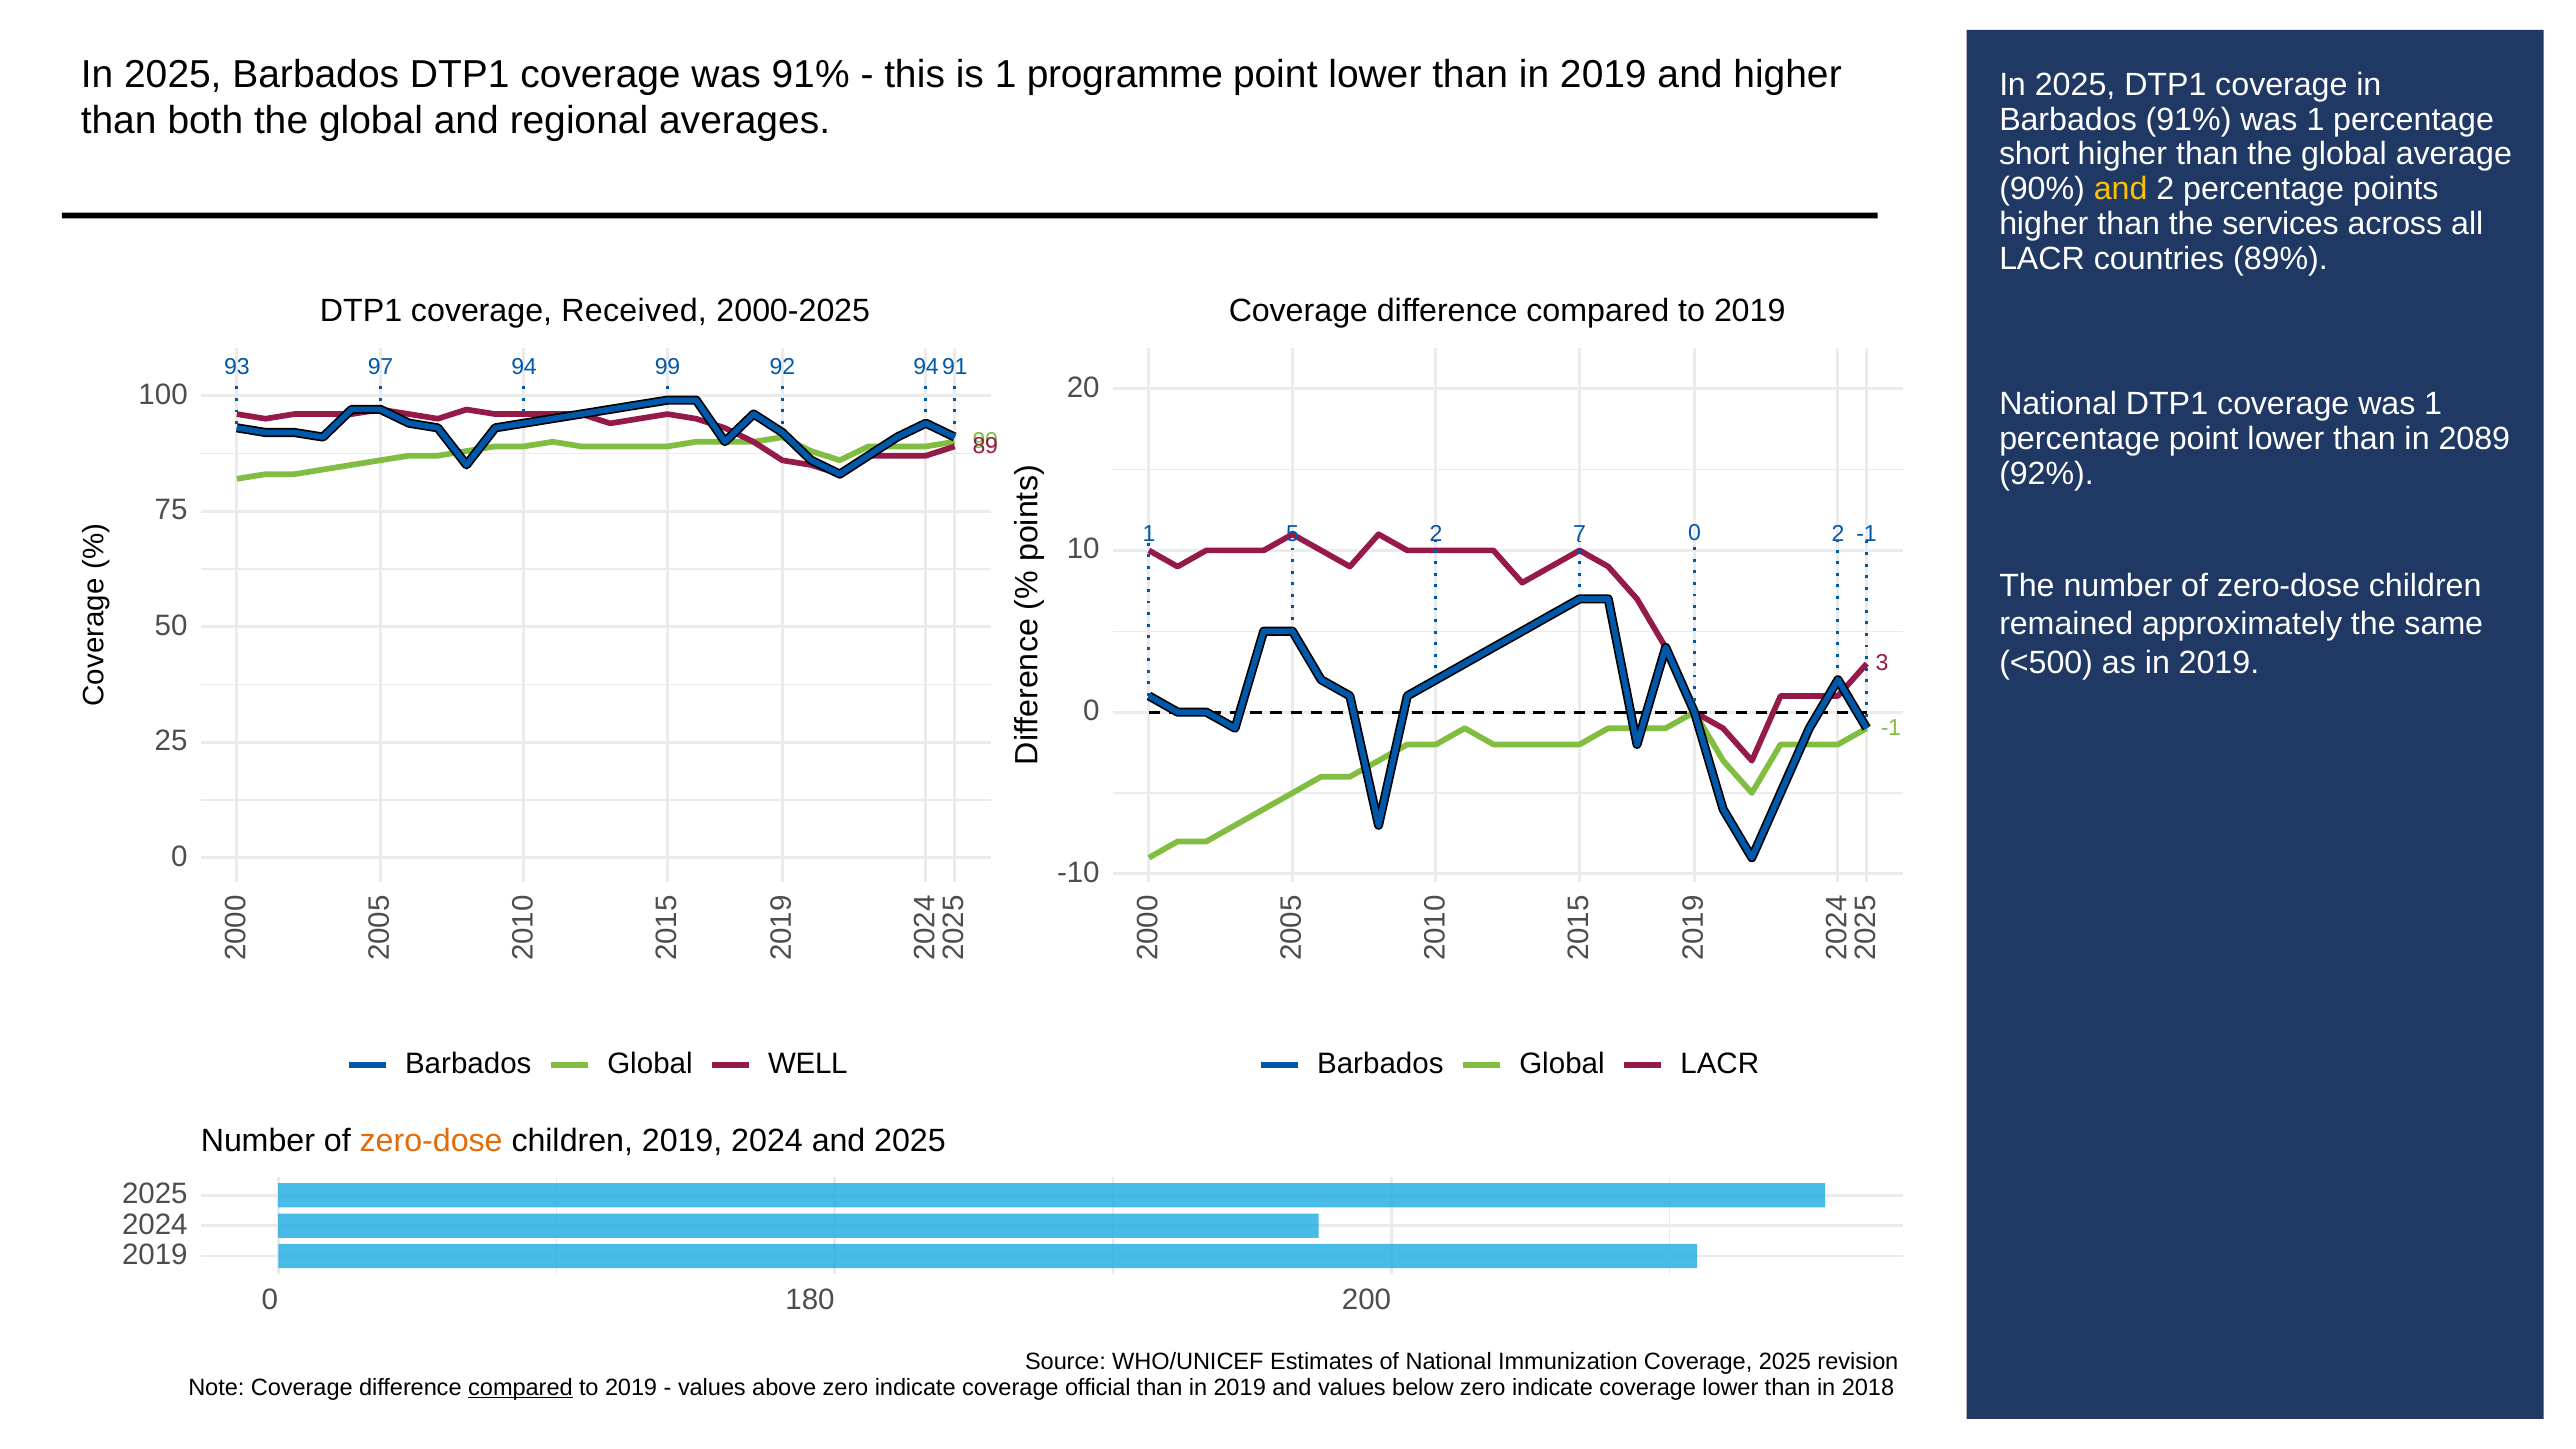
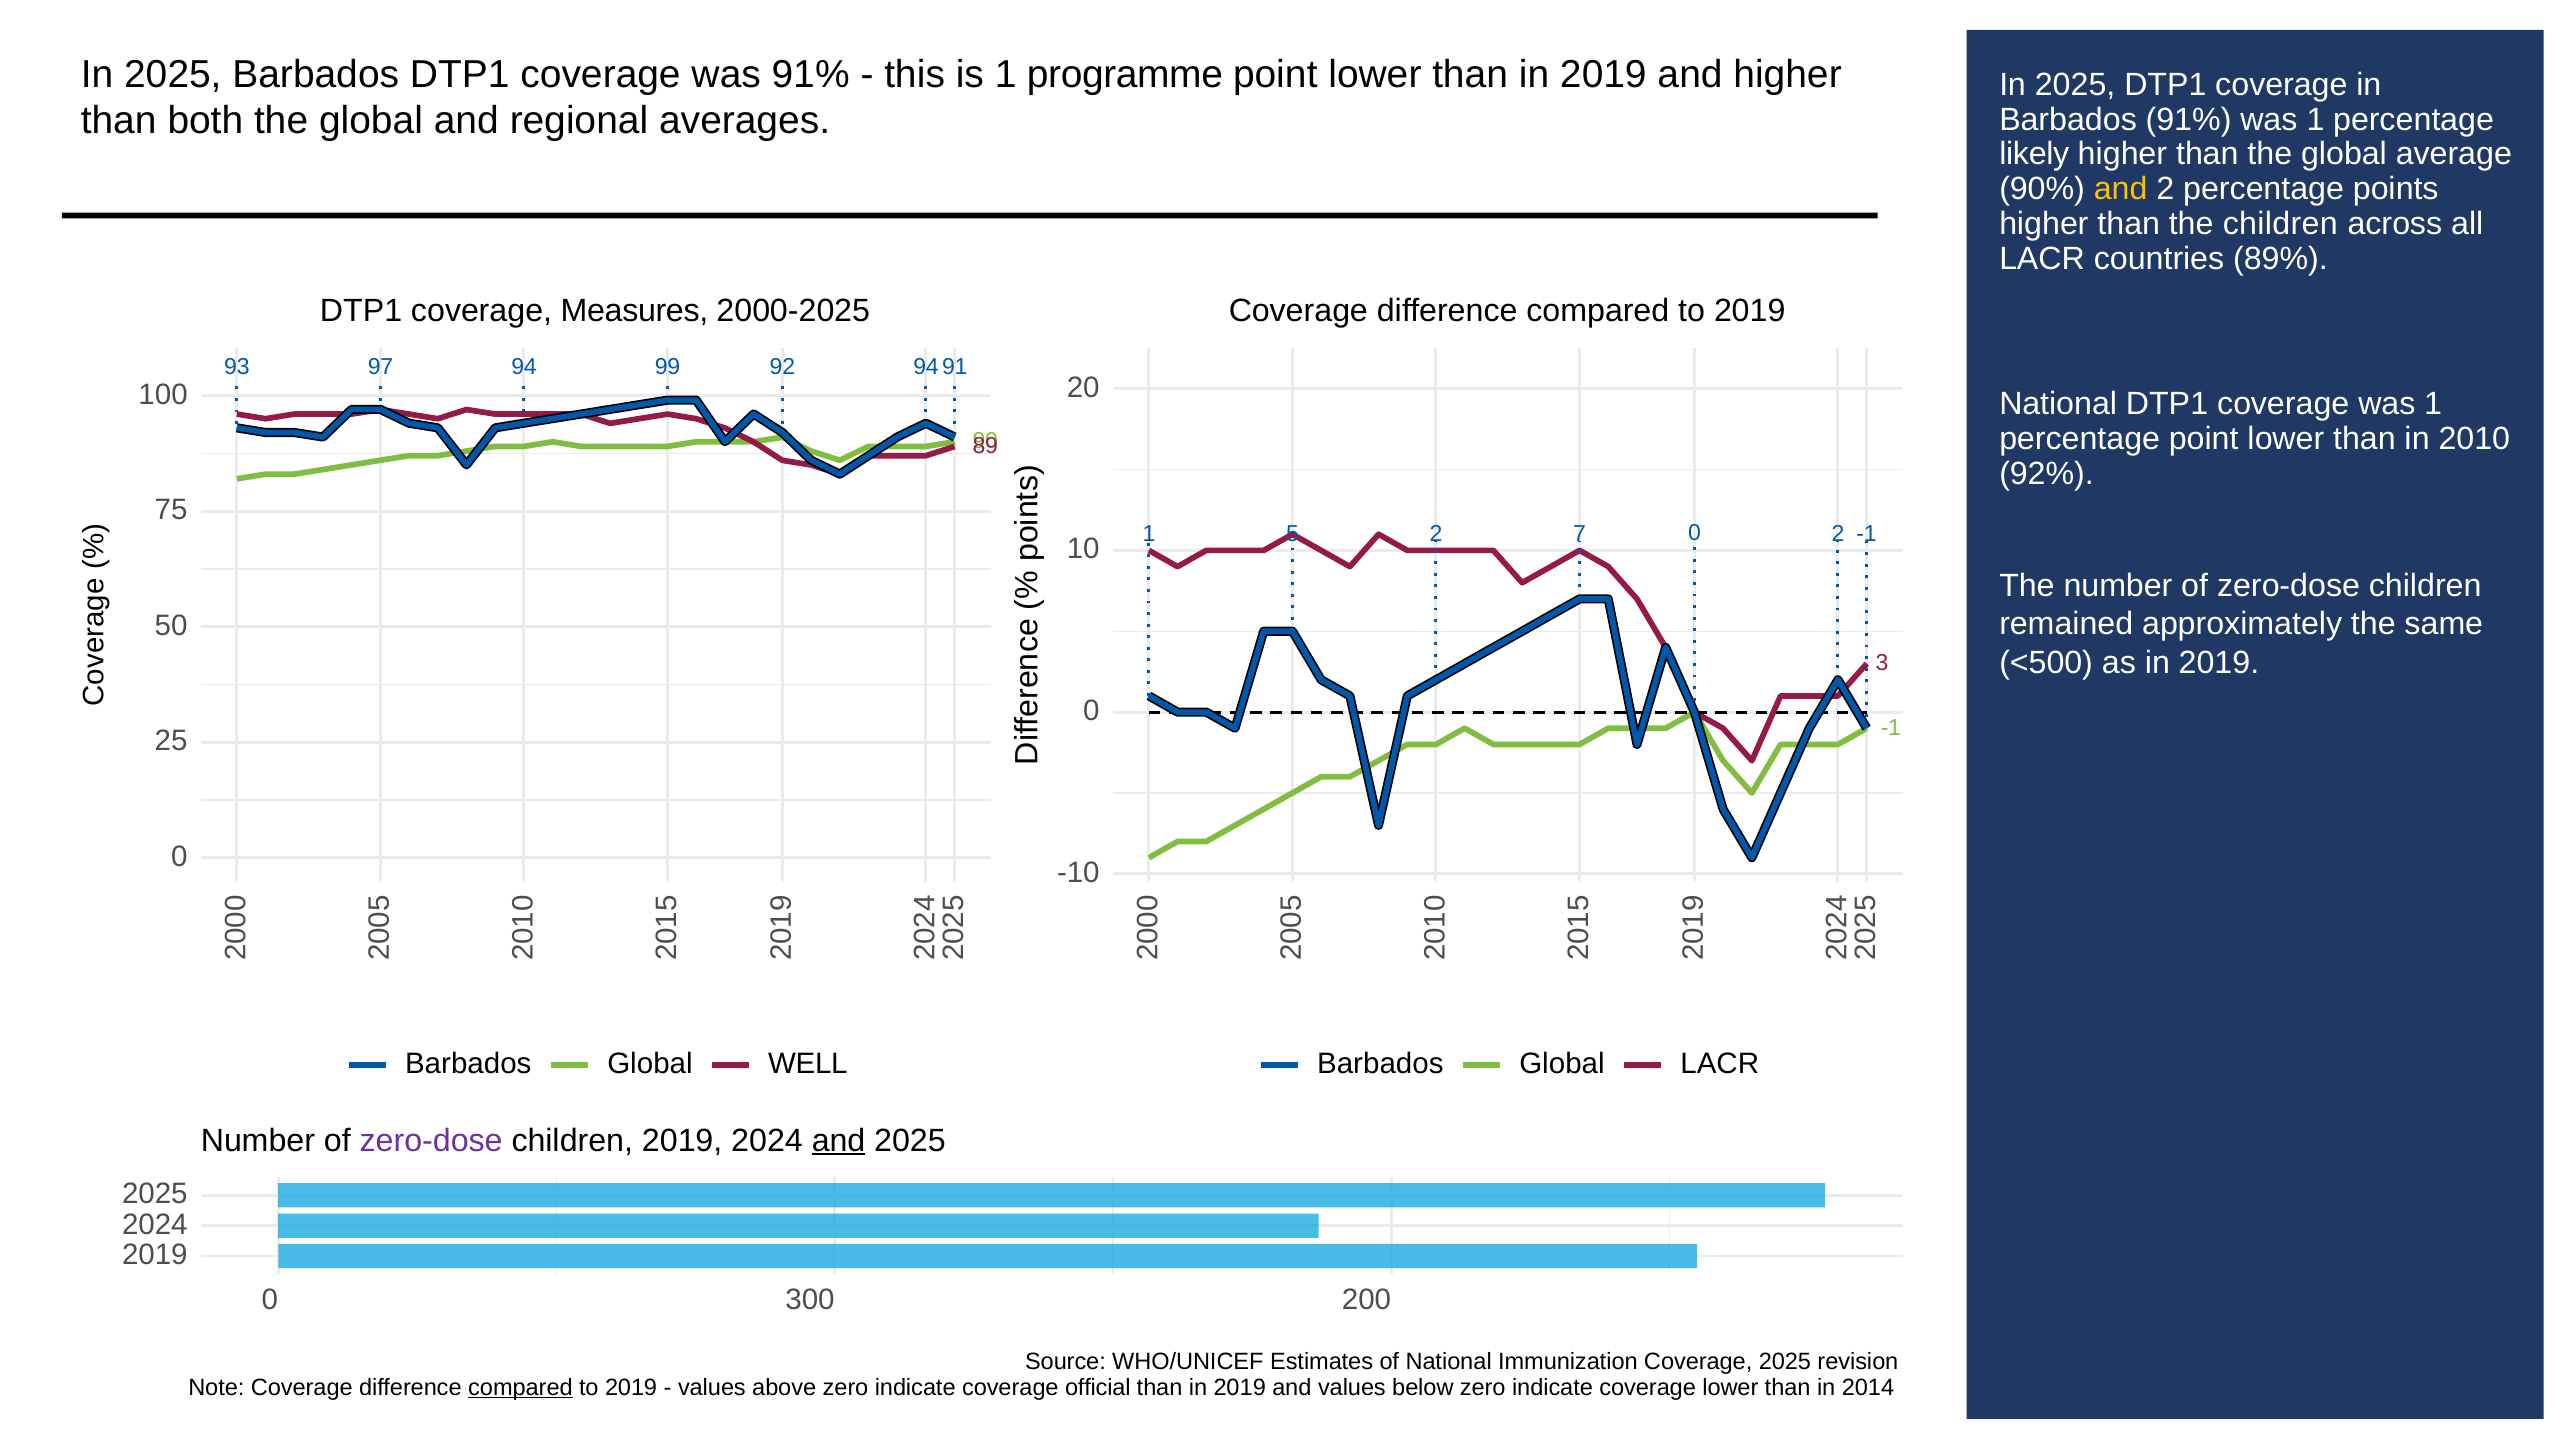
short: short -> likely (2034, 154)
the services: services -> children (2280, 224)
Received: Received -> Measures (634, 311)
2089: 2089 -> 2010 (2474, 439)
zero-dose colour: orange -> purple (431, 1141)
and underline: none -> present (839, 1141)
180: 180 -> 300 (810, 1300)
2018: 2018 -> 2014 (1868, 1387)
